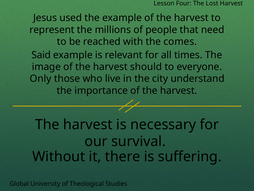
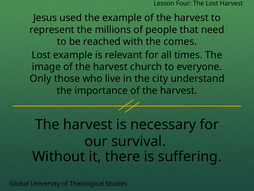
Said: Said -> Lost (41, 55)
should: should -> church (146, 67)
